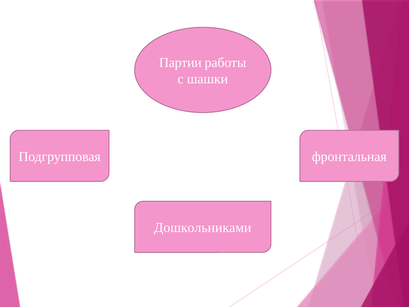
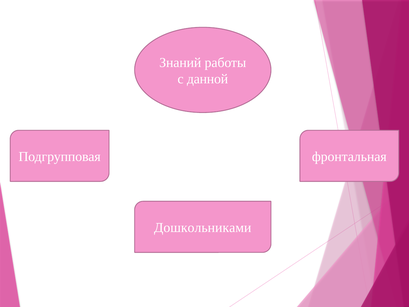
Партии: Партии -> Знаний (180, 63)
шашки: шашки -> данной (208, 79)
